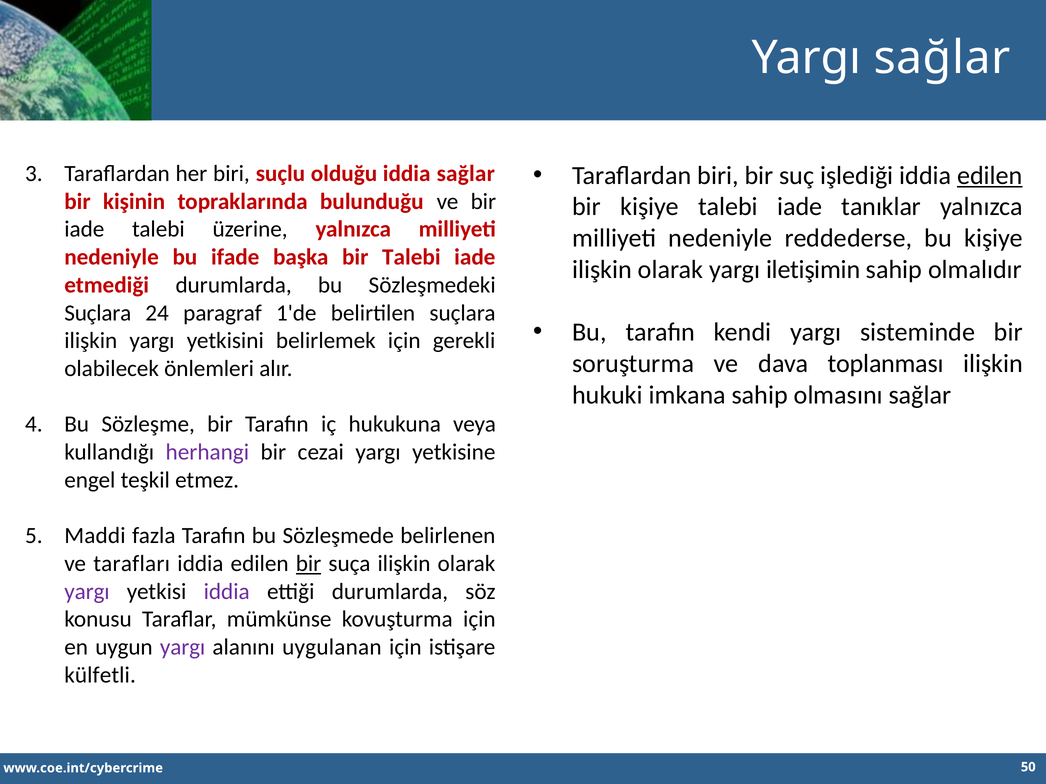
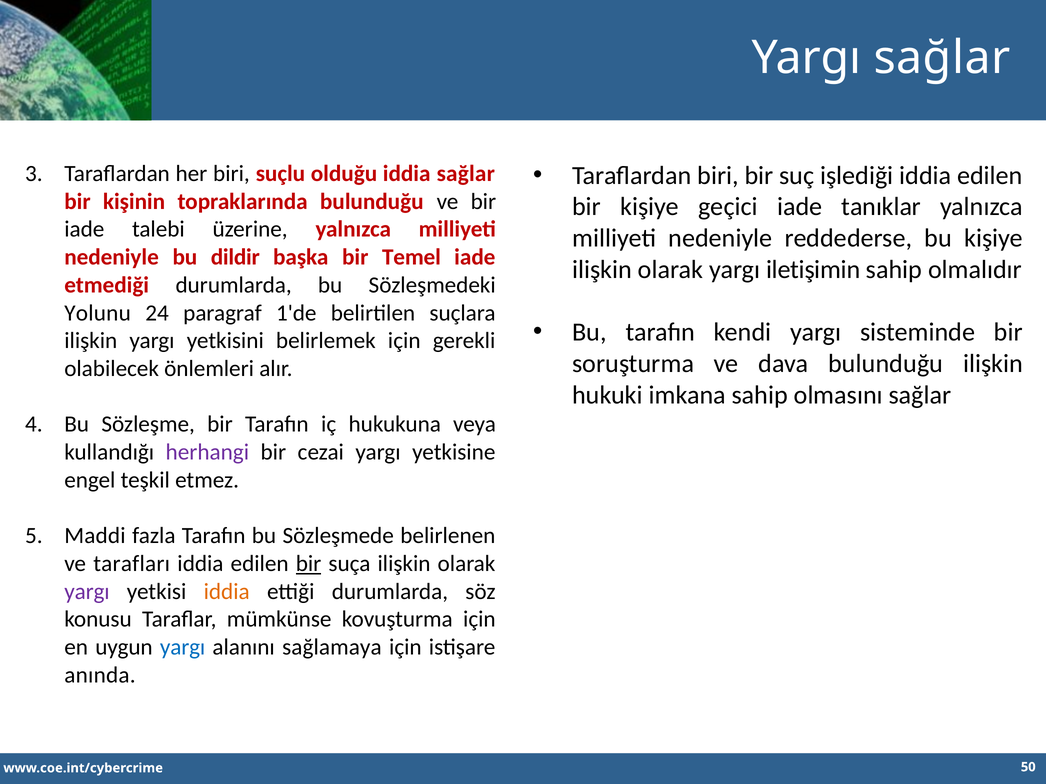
edilen underline: present -> none (990, 176)
kişiye talebi: talebi -> geçici (728, 207)
ifade: ifade -> dildir (235, 257)
bir Talebi: Talebi -> Temel (411, 257)
Suçlara: Suçlara -> Yolunu (98, 313)
dava toplanması: toplanması -> bulunduğu (886, 364)
iddia colour: purple -> orange (227, 592)
yargı colour: purple -> blue (183, 648)
uygulanan: uygulanan -> sağlamaya (332, 648)
külfetli: külfetli -> anında (100, 675)
